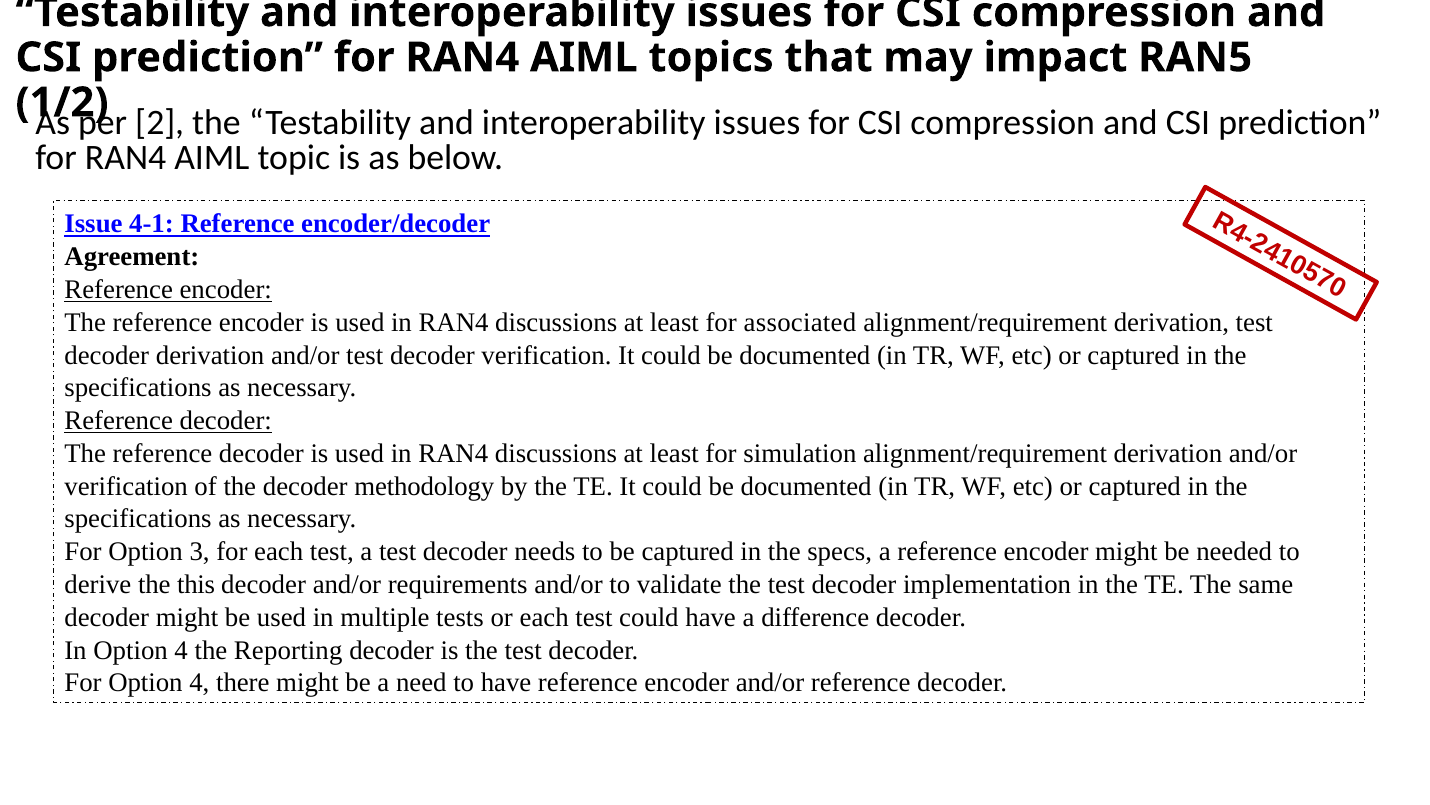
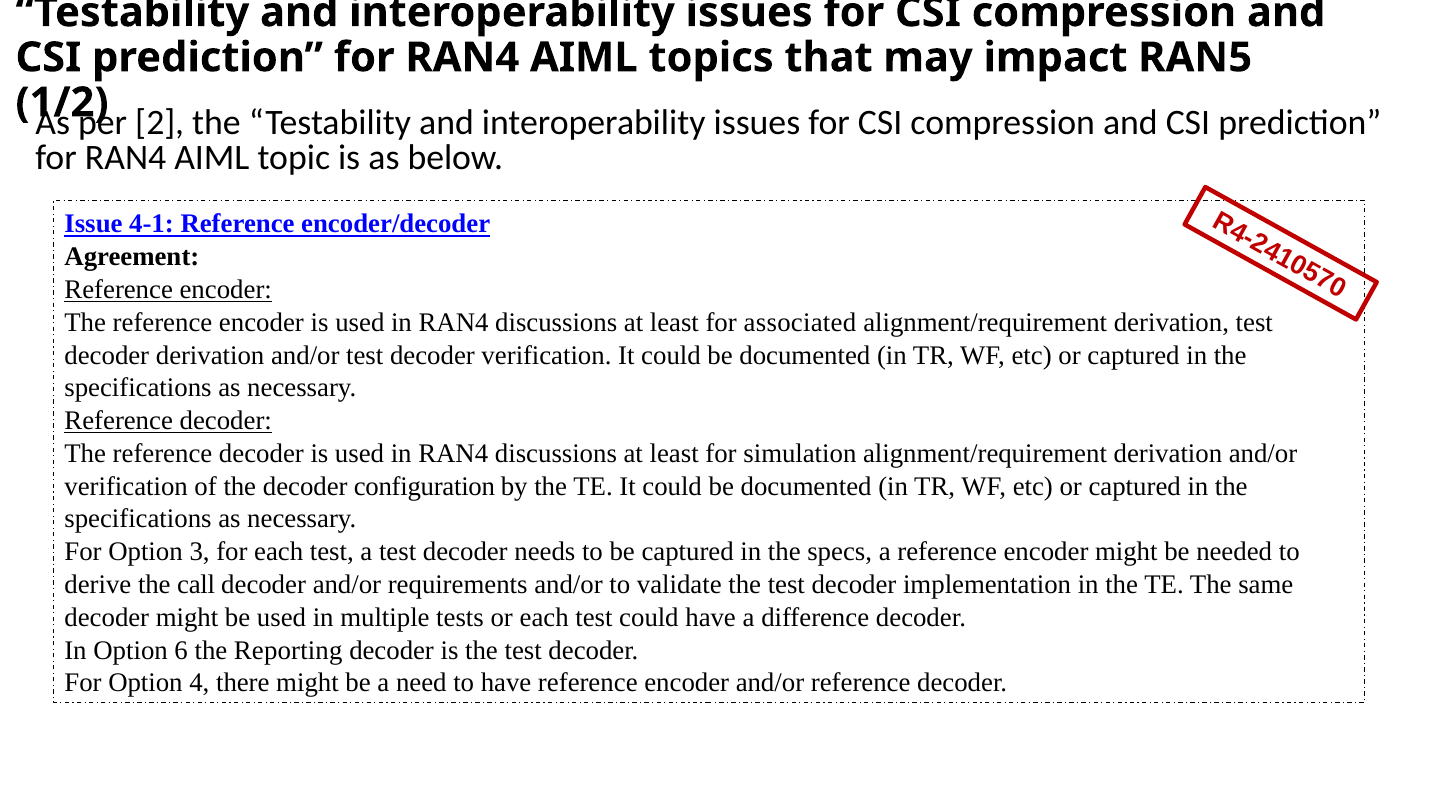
methodology: methodology -> configuration (424, 486)
this: this -> call (196, 584)
In Option 4: 4 -> 6 (181, 650)
